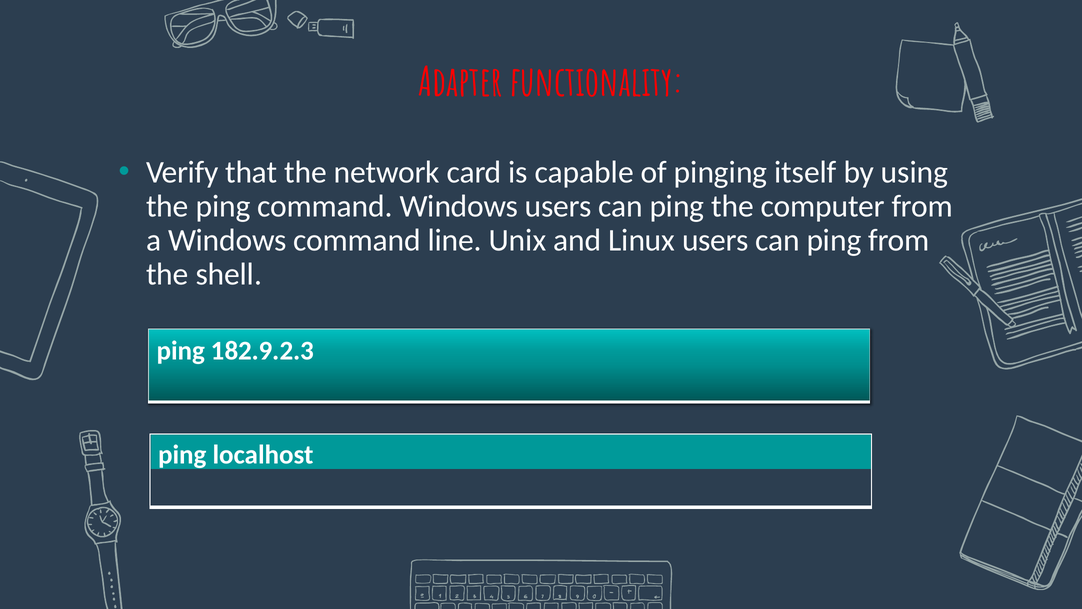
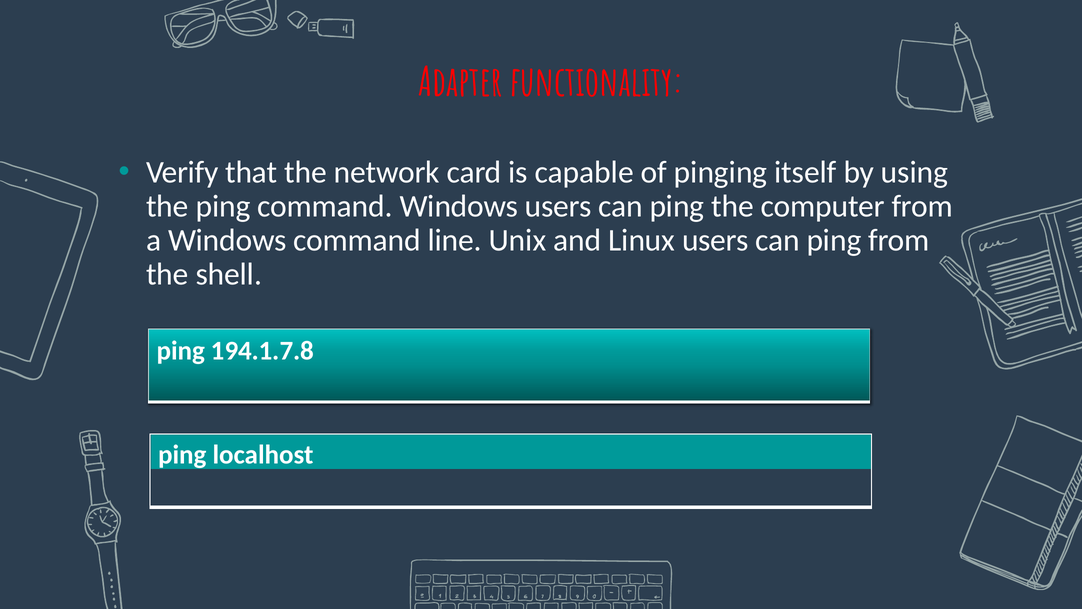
182.9.2.3: 182.9.2.3 -> 194.1.7.8 (262, 351)
